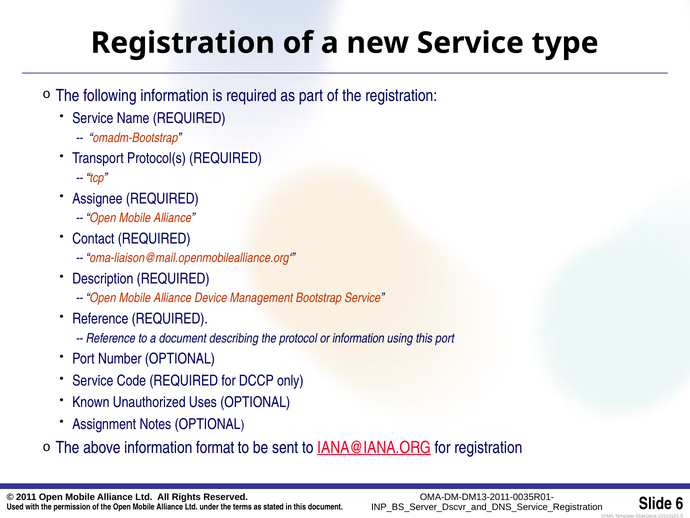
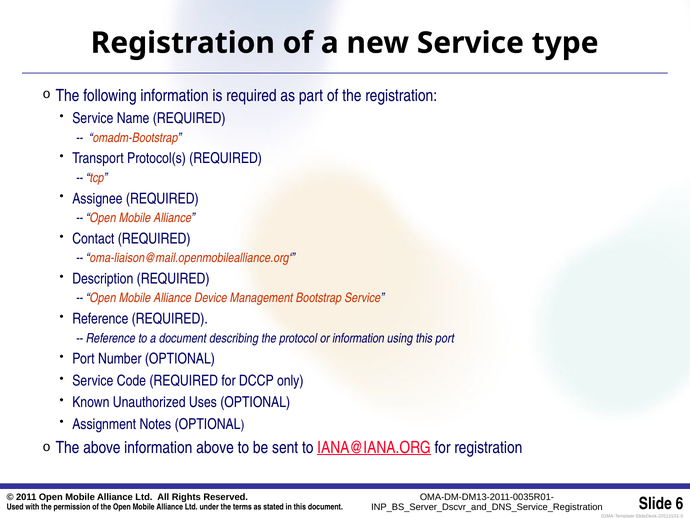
information format: format -> above (215, 447)
